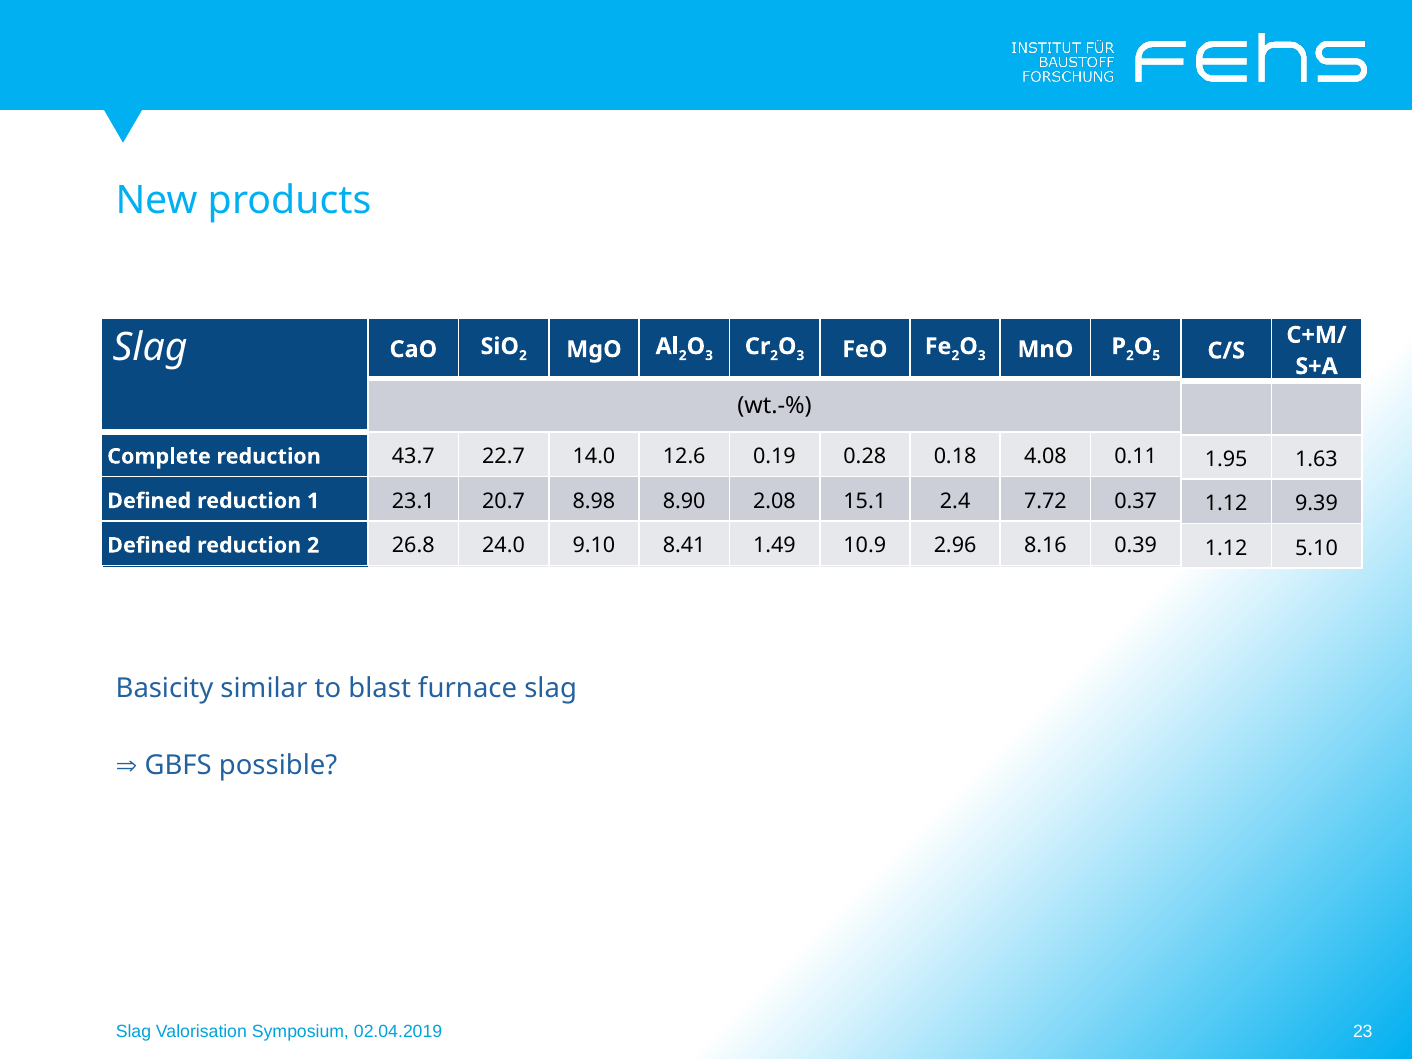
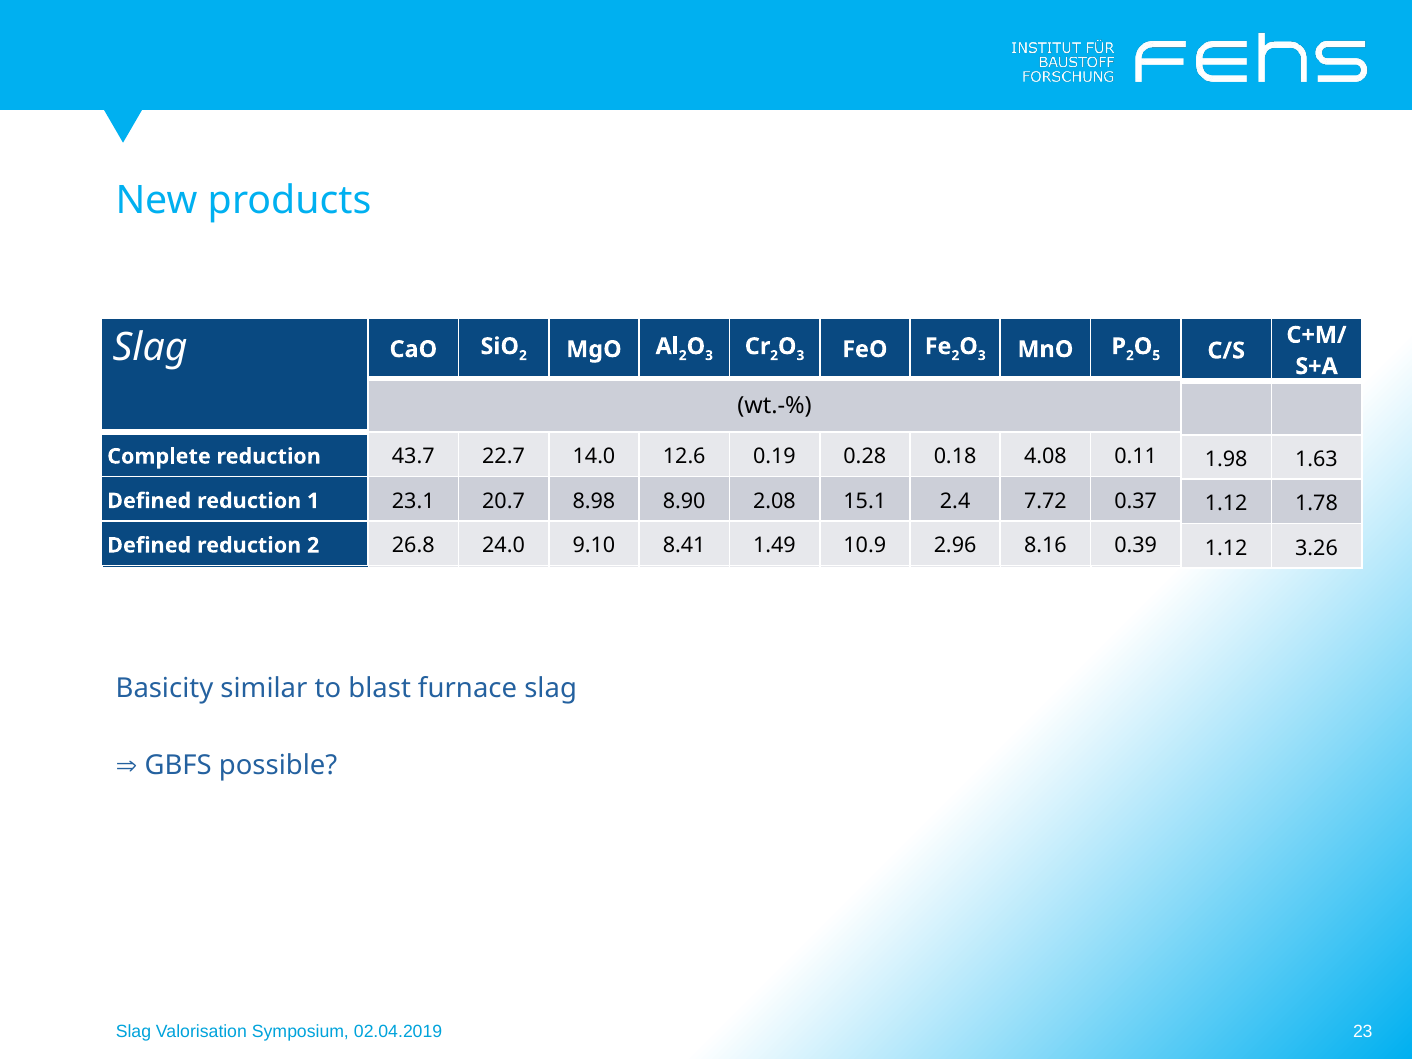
1.95: 1.95 -> 1.98 (1226, 459)
9.39: 9.39 -> 1.78 (1316, 504)
5.10: 5.10 -> 3.26 (1316, 548)
